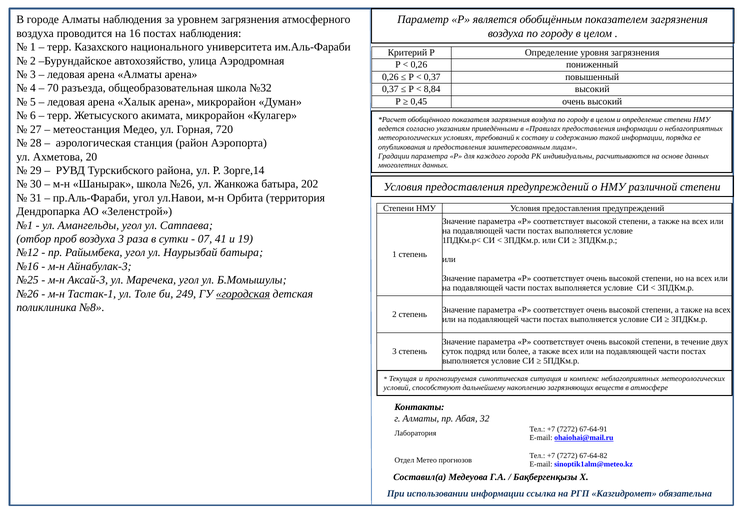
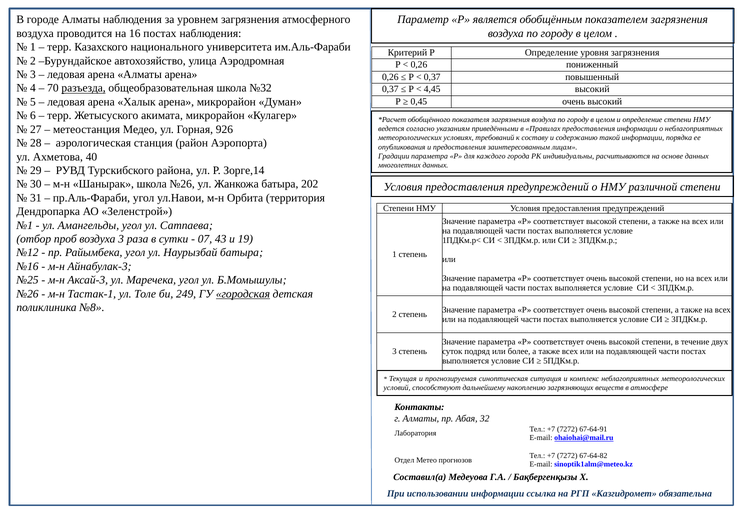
разъезда underline: none -> present (84, 88)
8,84: 8,84 -> 4,45 (432, 89)
720: 720 -> 926 (224, 129)
20: 20 -> 40 (91, 157)
41: 41 -> 43 (221, 239)
